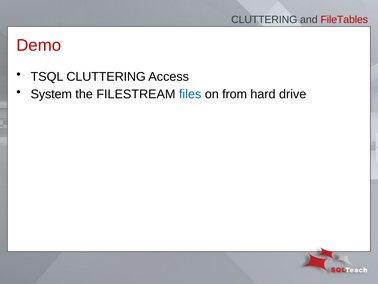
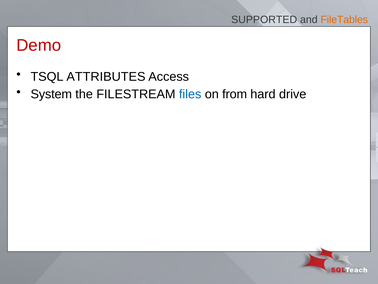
CLUTTERING: CLUTTERING -> SUPPORTED (264, 20)
FileTables colour: red -> orange (344, 20)
TSQL CLUTTERING: CLUTTERING -> ATTRIBUTES (106, 76)
